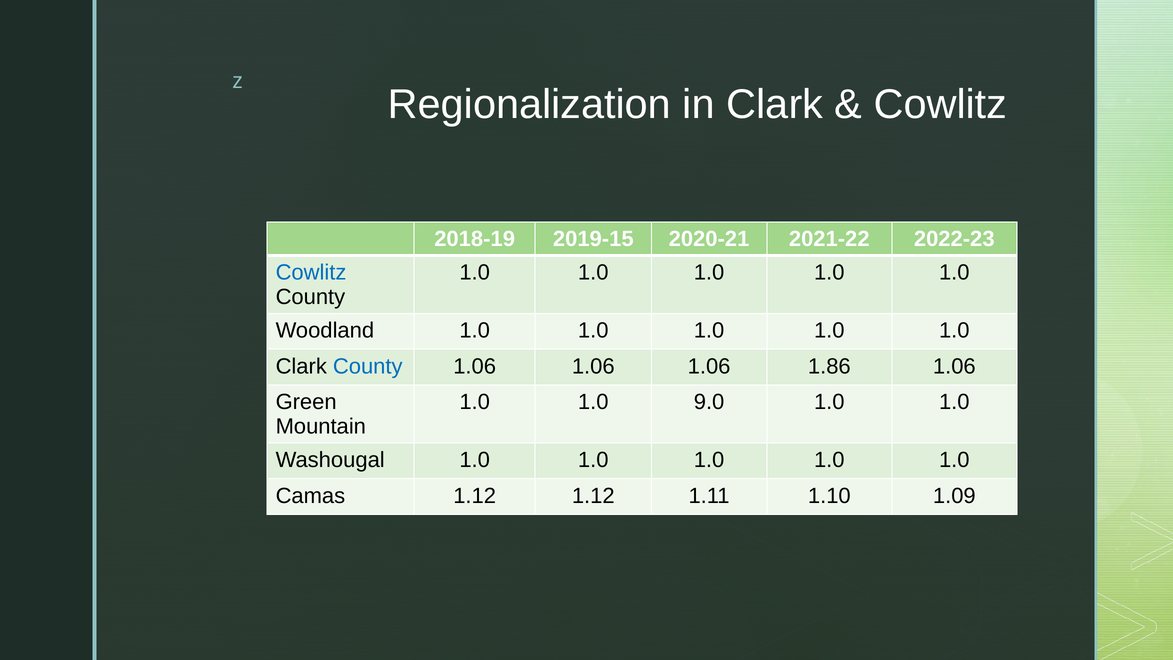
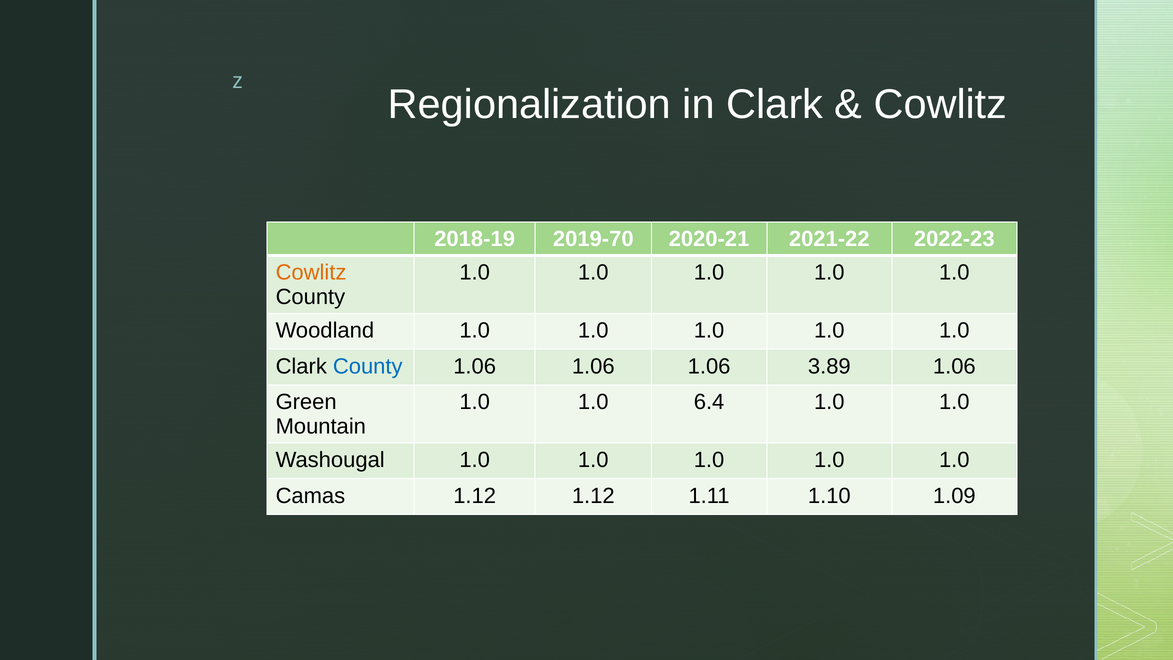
2019-15: 2019-15 -> 2019-70 (593, 239)
Cowlitz colour: blue -> orange (311, 272)
1.86: 1.86 -> 3.89 (829, 366)
9.0: 9.0 -> 6.4 (709, 402)
